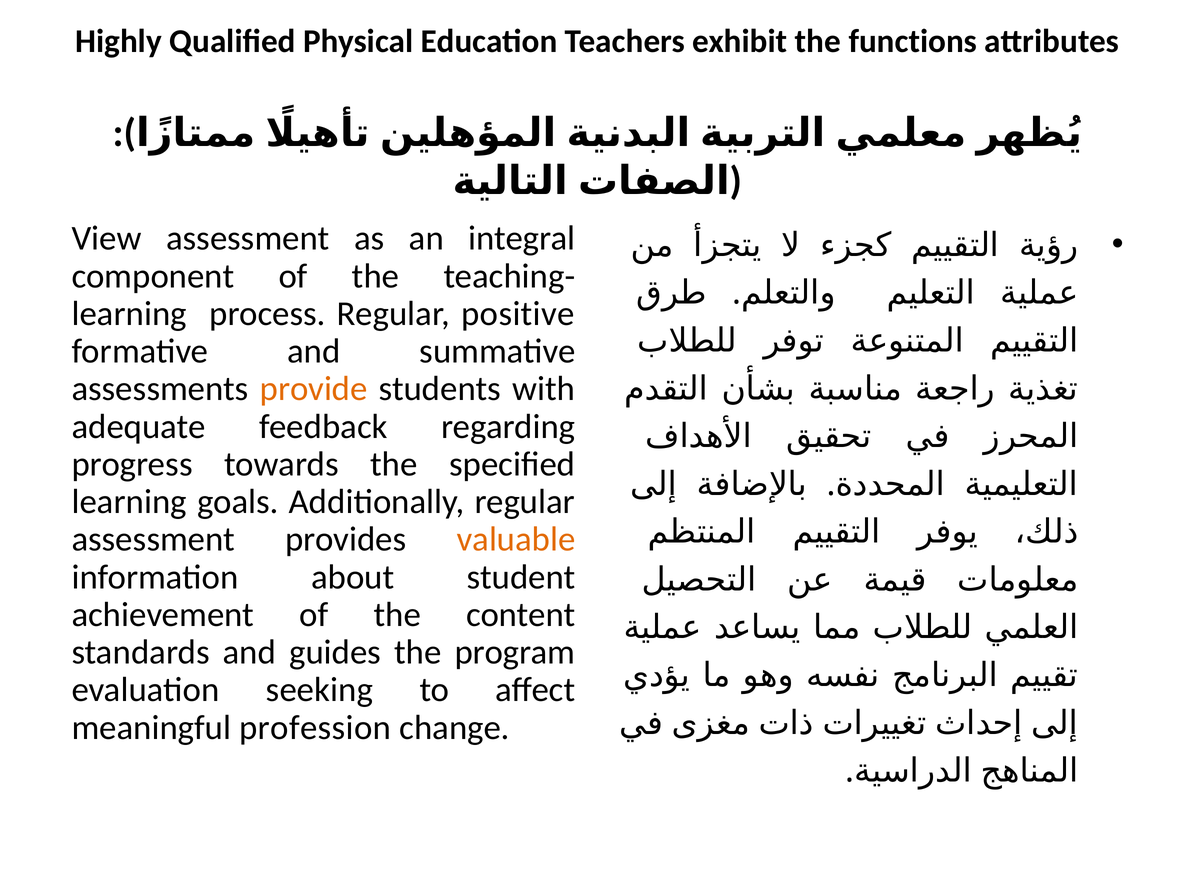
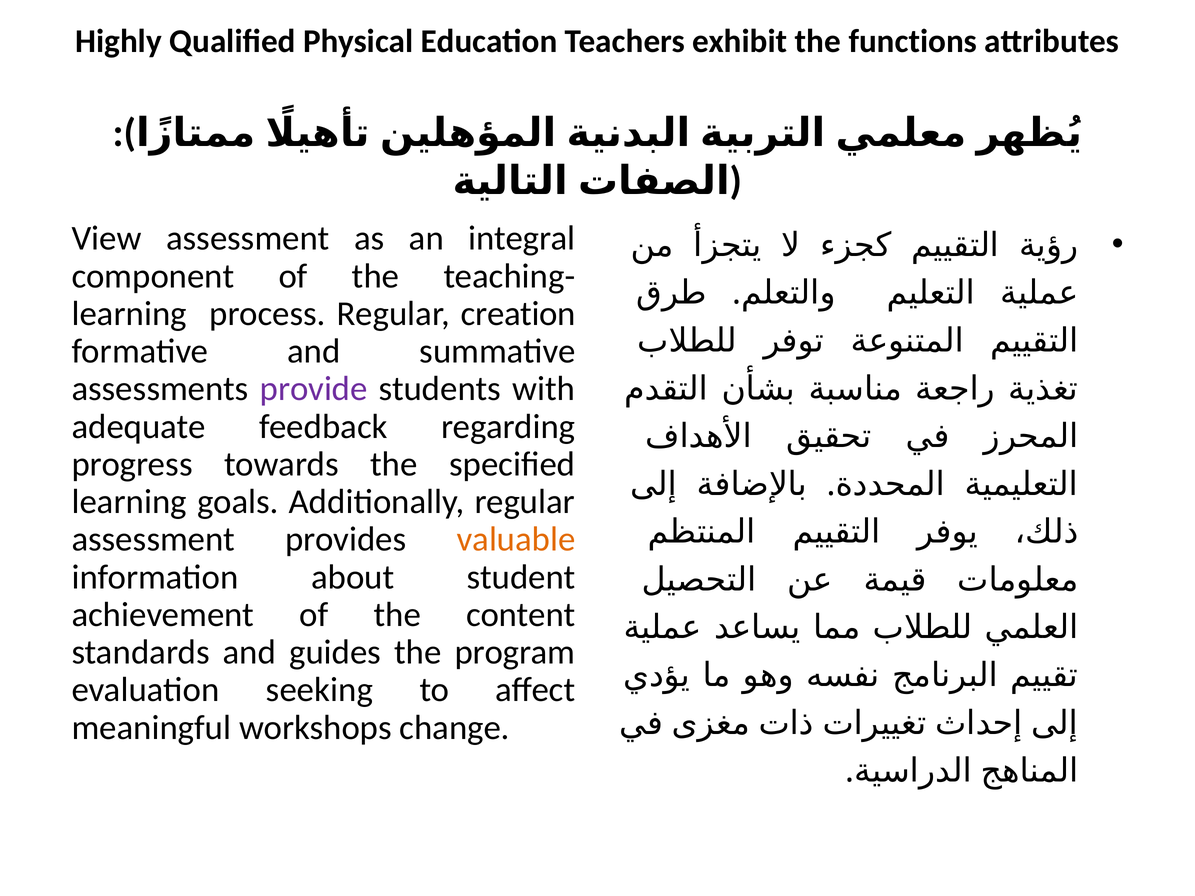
positive: positive -> creation (518, 314)
provide colour: orange -> purple (314, 389)
profession: profession -> workshops (315, 728)
